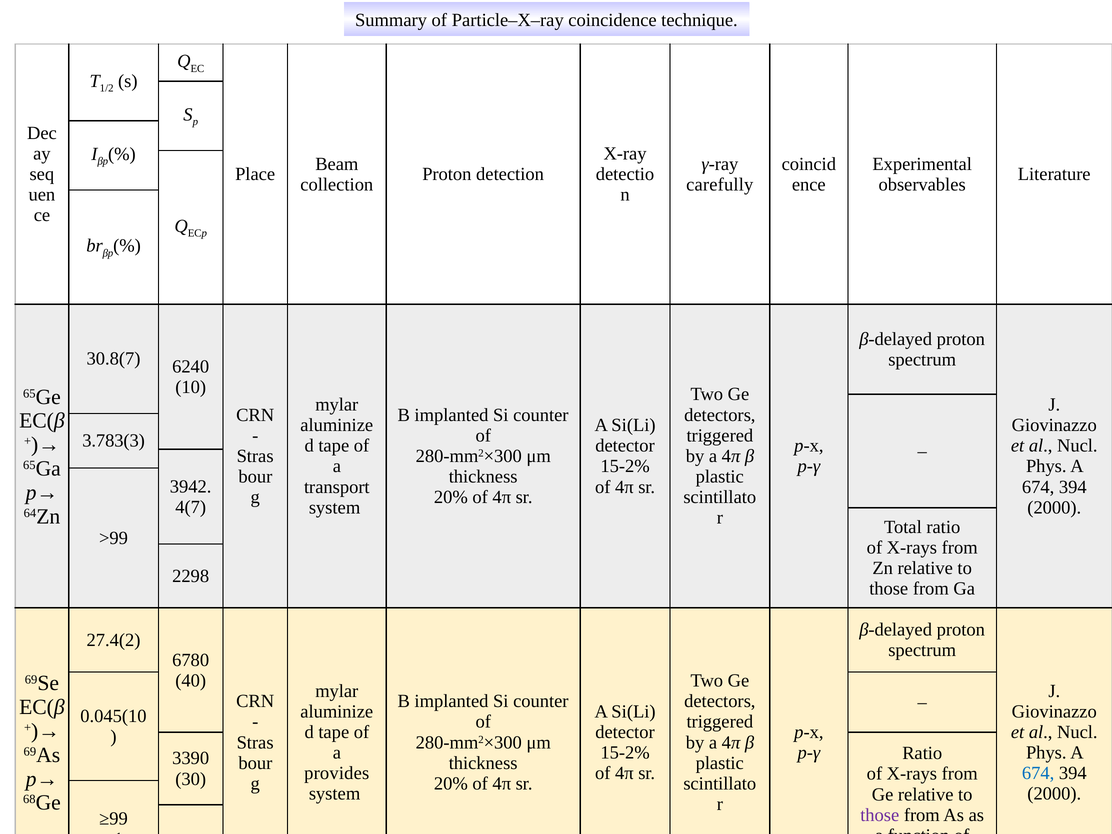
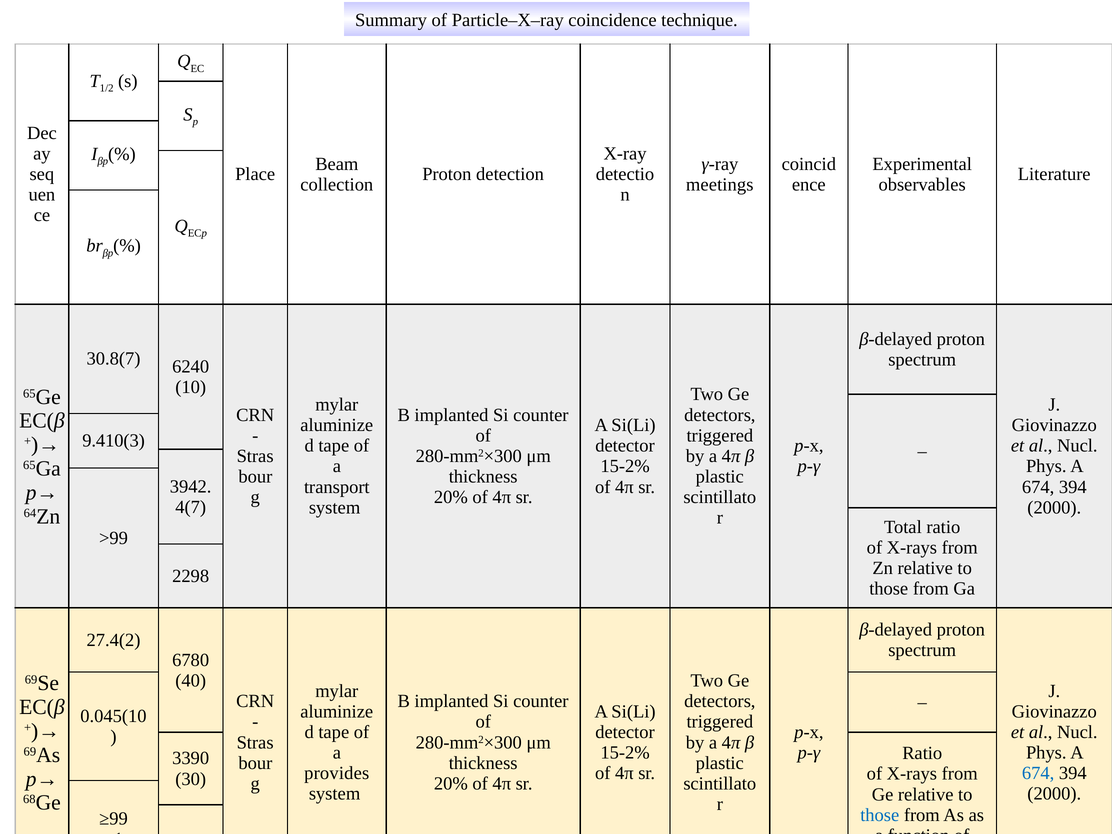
carefully: carefully -> meetings (720, 185)
3.783(3: 3.783(3 -> 9.410(3 (114, 441)
those colour: purple -> blue (880, 815)
